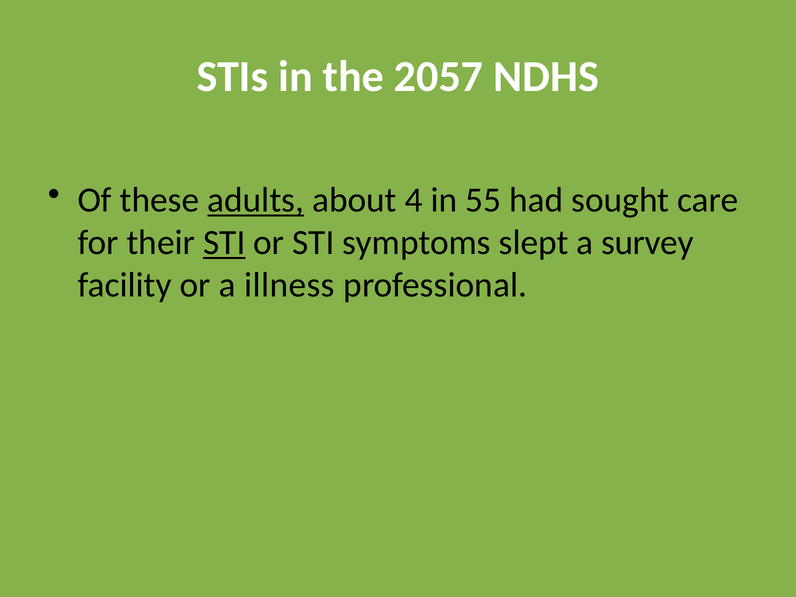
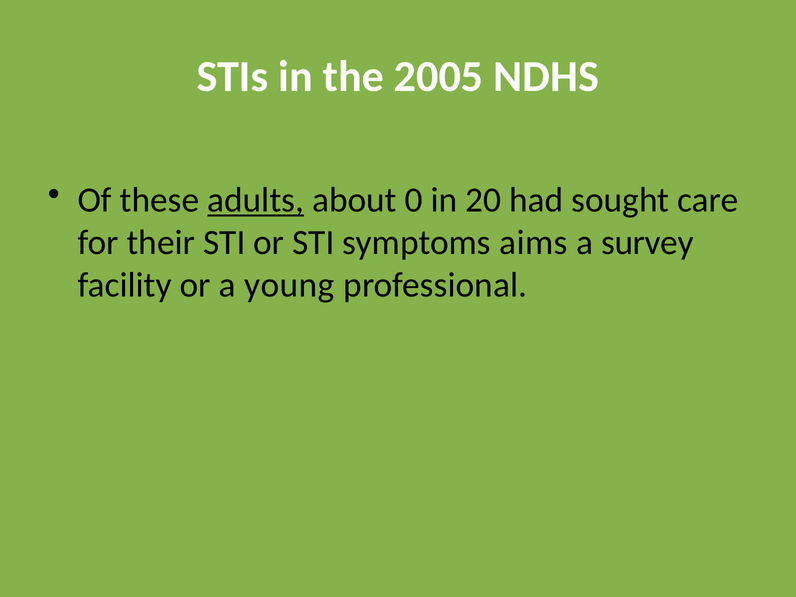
2057: 2057 -> 2005 (439, 77)
4: 4 -> 0 (414, 200)
55: 55 -> 20 (483, 200)
STI underline: present -> none (224, 243)
slept: slept -> aims (533, 243)
illness: illness -> young (289, 285)
